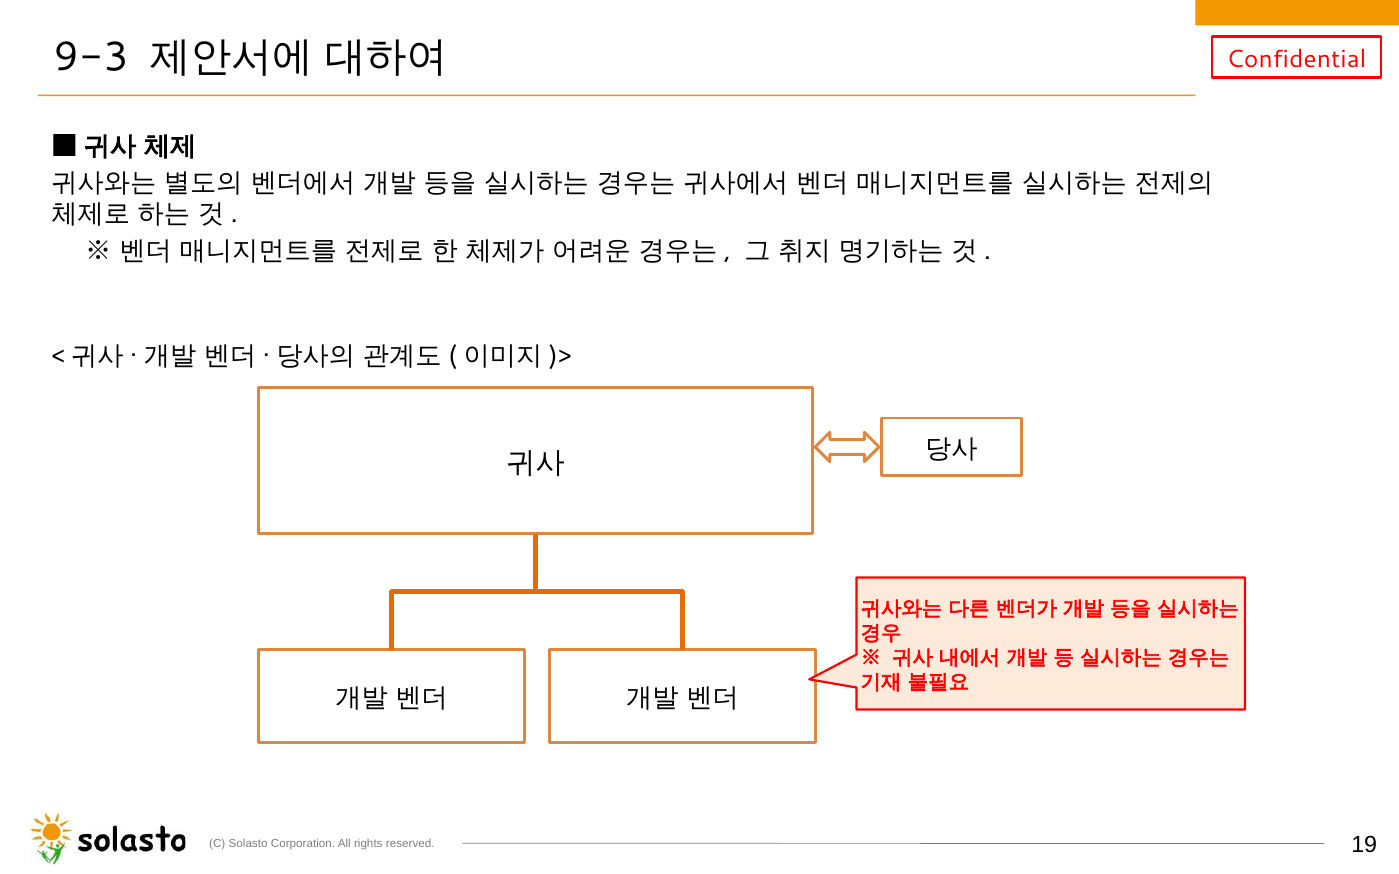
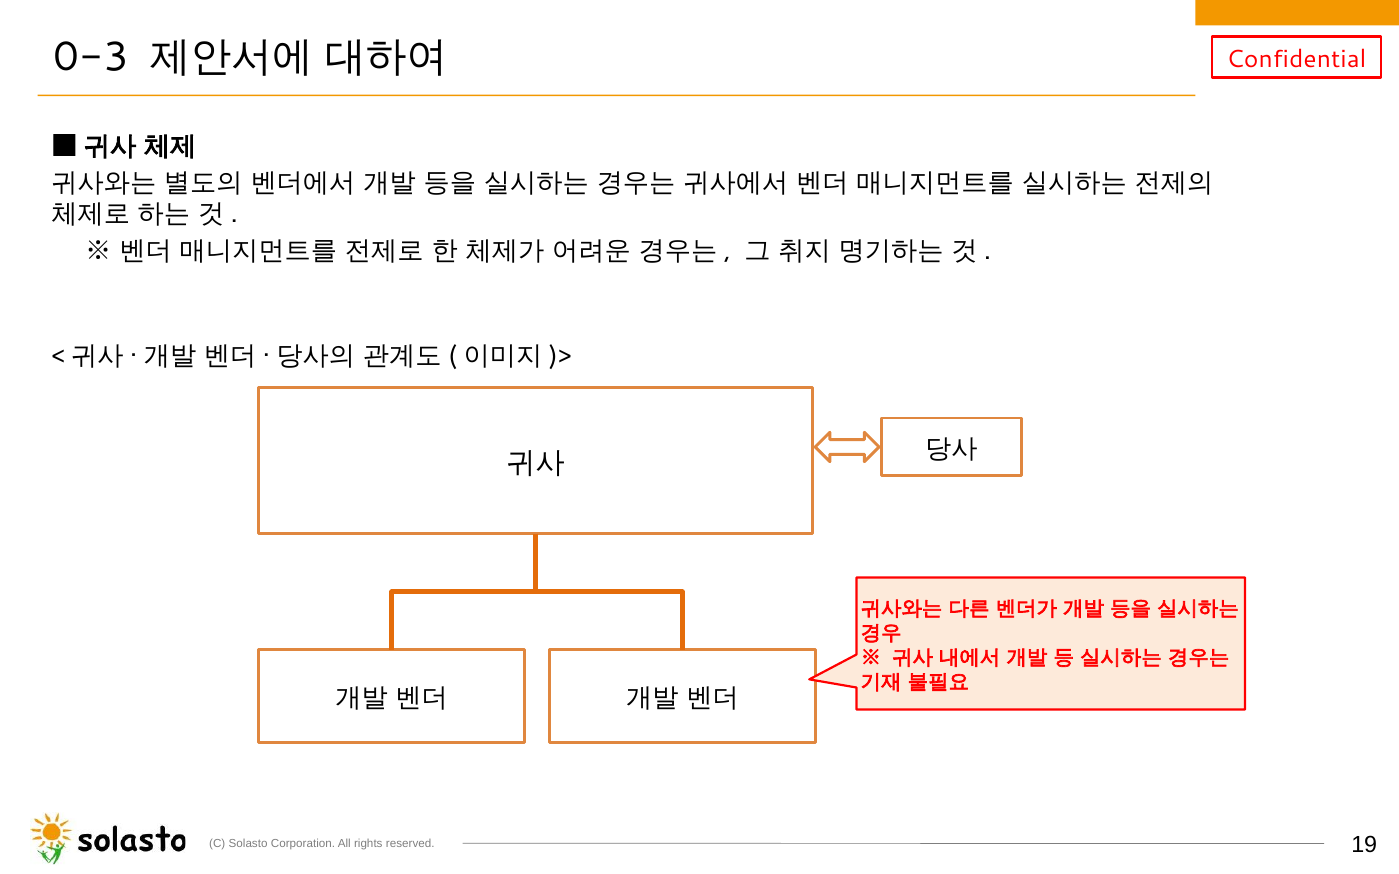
9-3: 9-3 -> 0-3 (91, 57)
